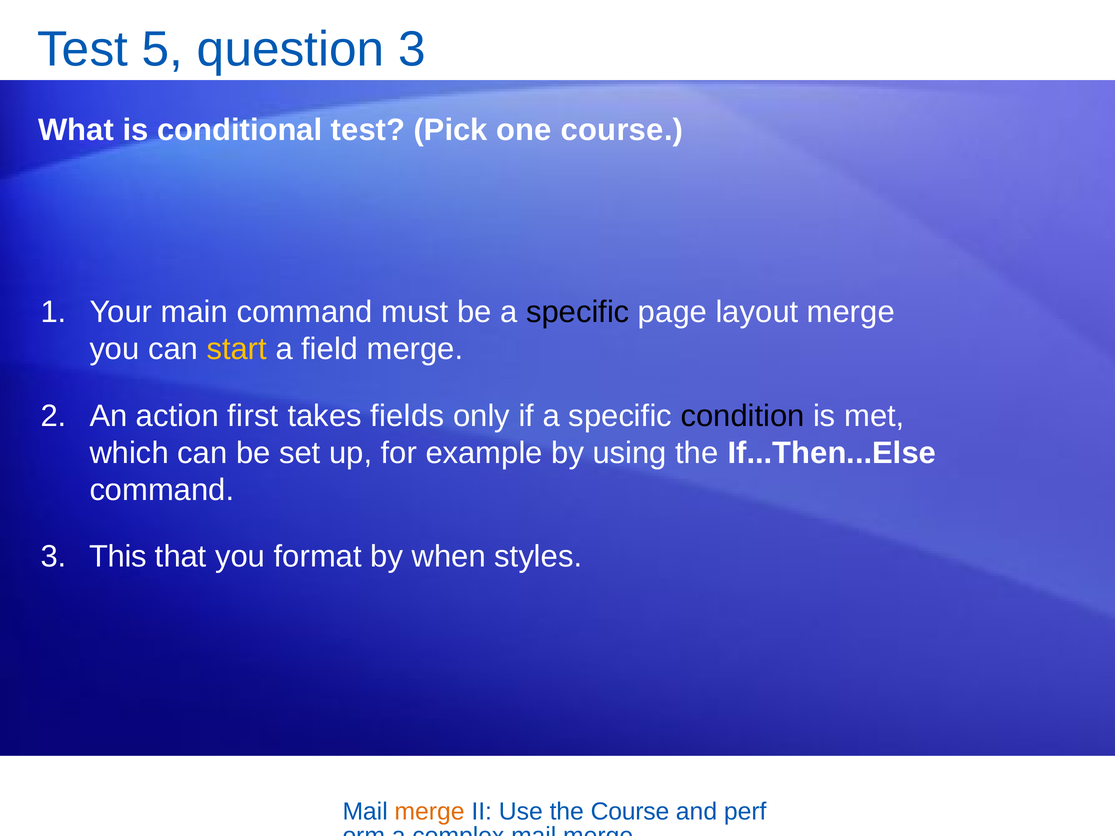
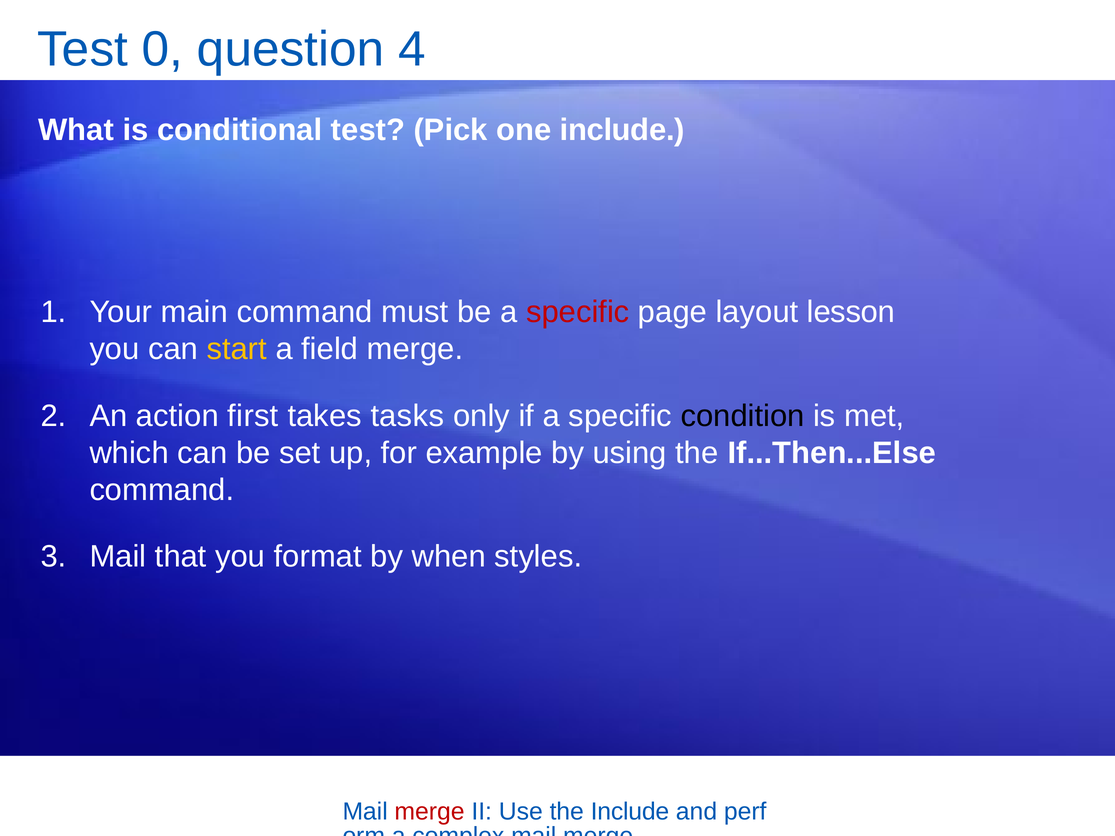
5: 5 -> 0 (162, 49)
question 3: 3 -> 4 (412, 49)
one course: course -> include (622, 130)
specific colour: black -> red (578, 312)
layout merge: merge -> lesson (851, 312)
fields: fields -> tasks (407, 416)
This: This -> Mail (118, 557)
merge colour: orange -> red (430, 812)
the Course: Course -> Include (630, 812)
